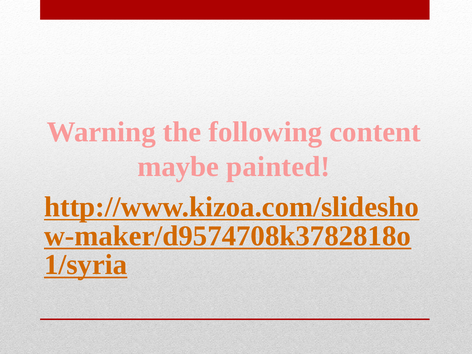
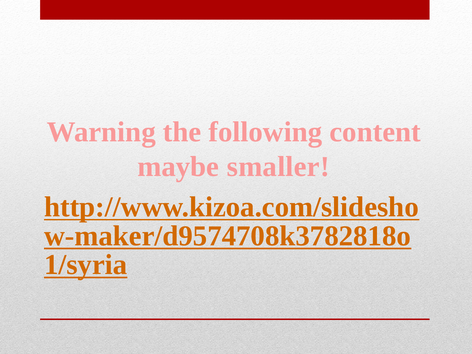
painted: painted -> smaller (278, 167)
